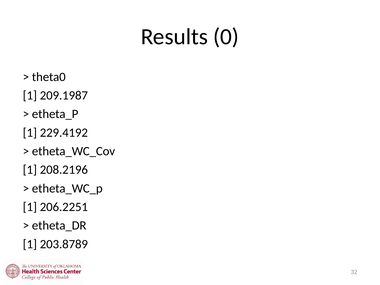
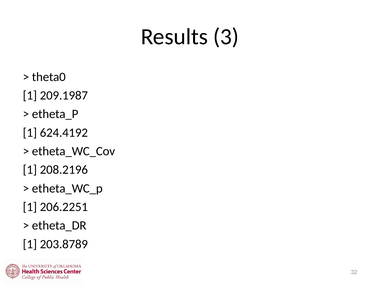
0: 0 -> 3 (226, 37)
229.4192: 229.4192 -> 624.4192 (64, 133)
